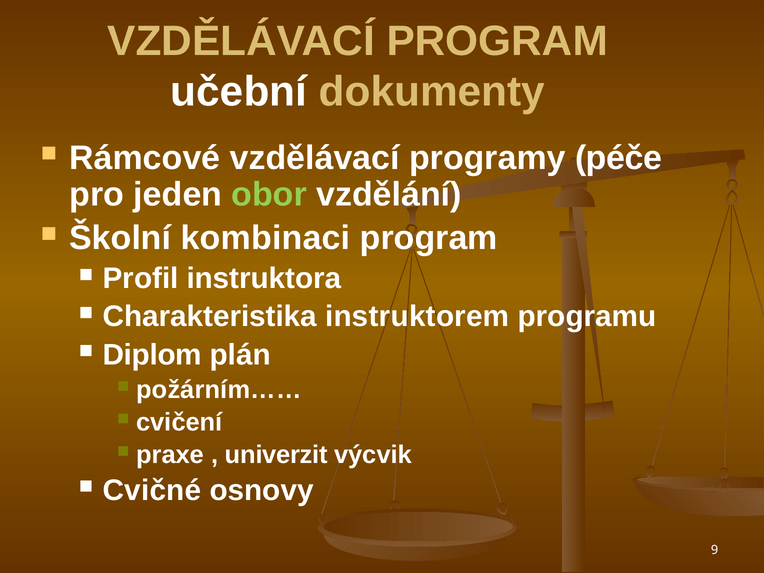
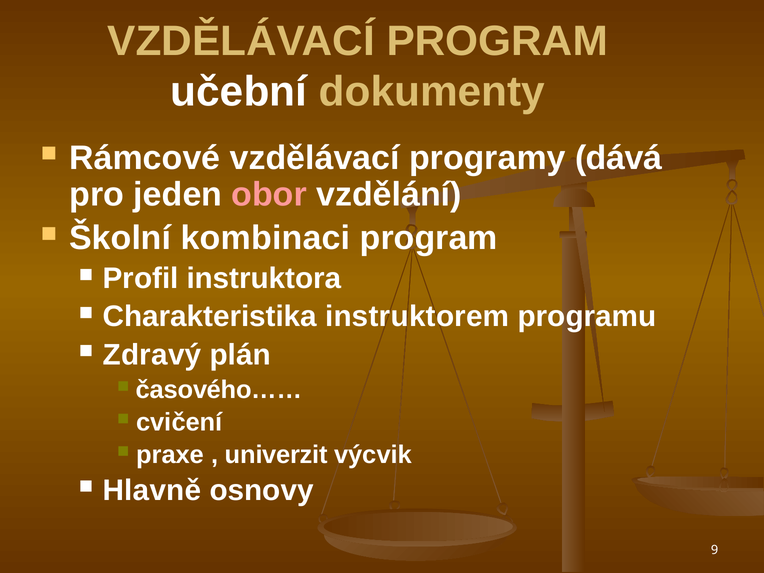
péče: péče -> dává (619, 158)
obor colour: light green -> pink (269, 195)
Diplom: Diplom -> Zdravý (152, 355)
požárním……: požárním…… -> časového…… (219, 390)
Cvičné: Cvičné -> Hlavně (152, 490)
